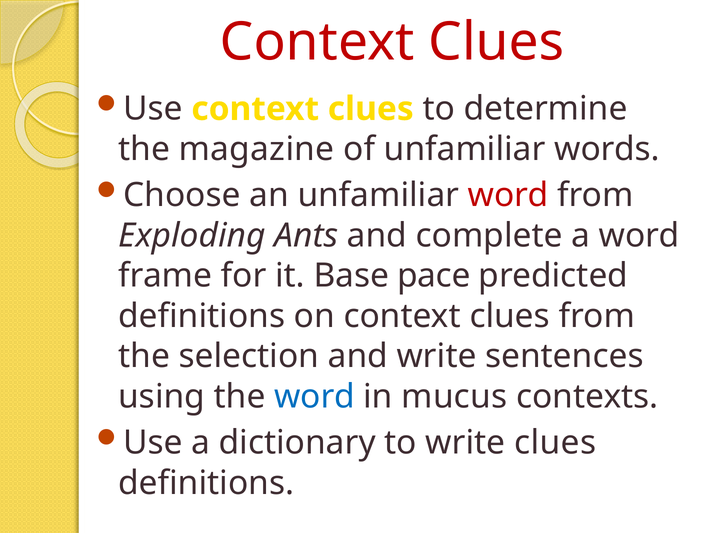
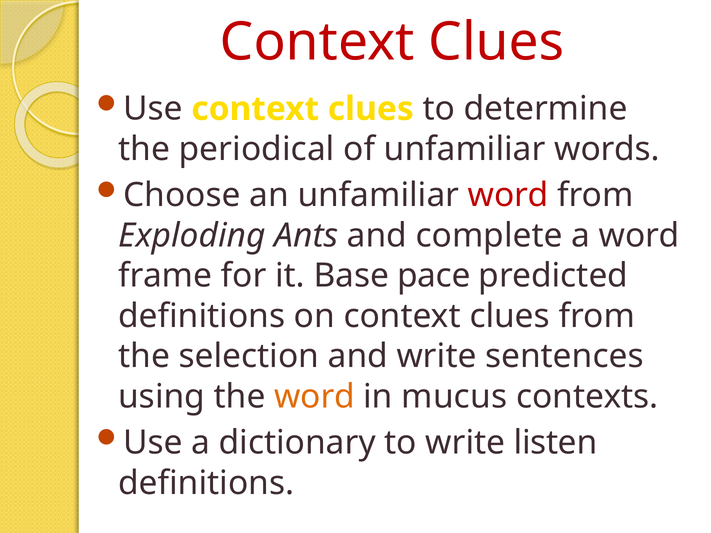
magazine: magazine -> periodical (257, 149)
word colour: blue -> orange (315, 397)
write clues: clues -> listen (556, 443)
